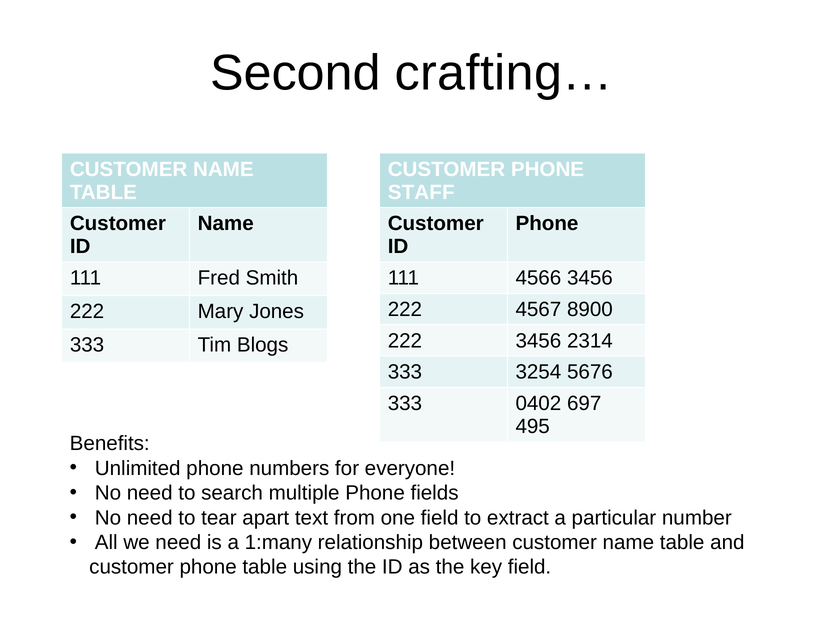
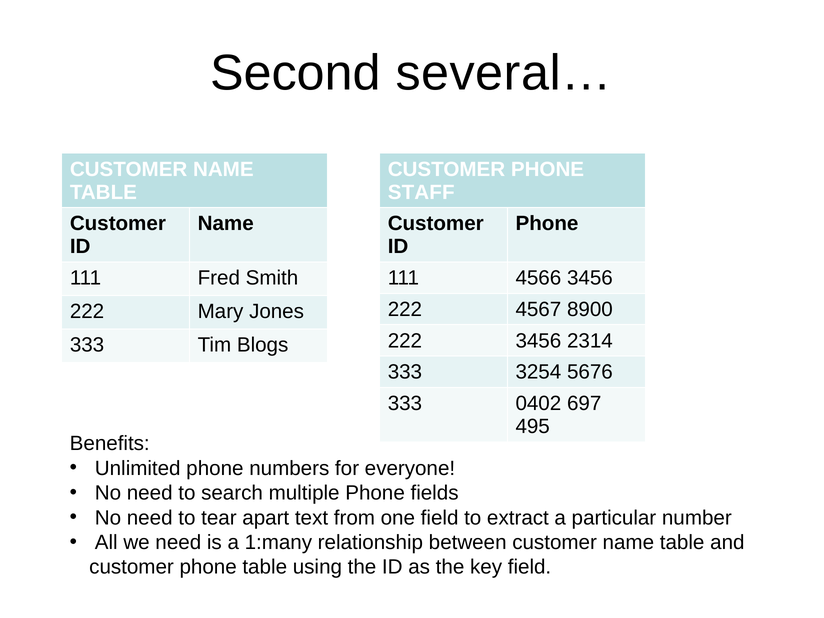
crafting…: crafting… -> several… (504, 73)
